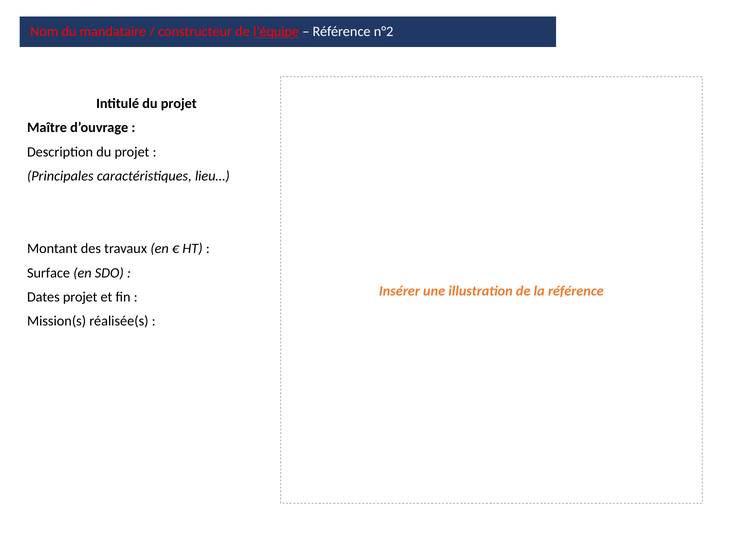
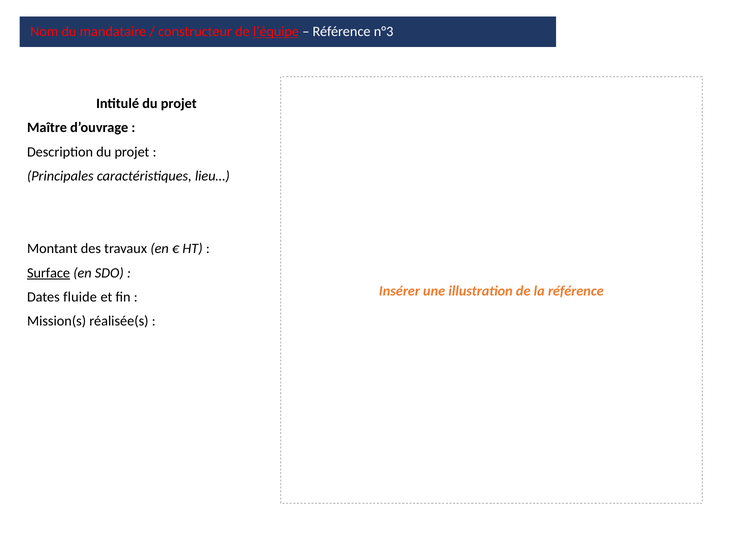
n°2: n°2 -> n°3 (384, 32)
Surface underline: none -> present (49, 273)
Dates projet: projet -> fluide (80, 297)
